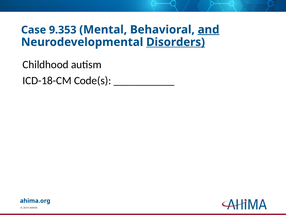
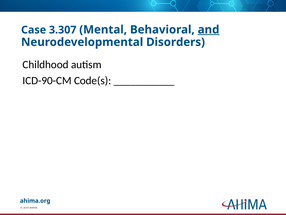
9.353: 9.353 -> 3.307 (63, 30)
Disorders underline: present -> none (176, 42)
ICD-18-CM: ICD-18-CM -> ICD-90-CM (47, 80)
